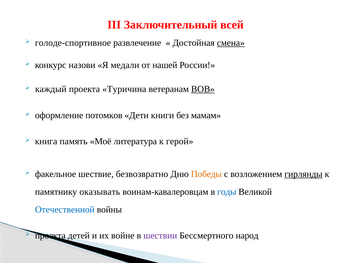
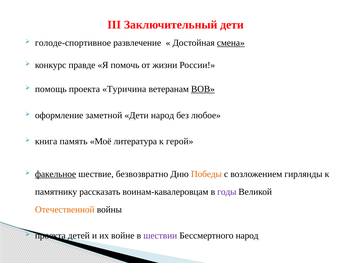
Заключительный всей: всей -> дети (232, 25)
назови: назови -> правде (82, 65)
медали: медали -> помочь (125, 65)
нашей: нашей -> жизни (165, 65)
каждый: каждый -> помощь (51, 89)
потомков: потомков -> заметной (104, 115)
Дети книги: книги -> народ (163, 115)
мамам: мамам -> любое (206, 115)
факельное underline: none -> present (56, 174)
гирлянды underline: present -> none (303, 174)
оказывать: оказывать -> рассказать (100, 192)
годы colour: blue -> purple (227, 192)
Отечественной colour: blue -> orange (65, 210)
